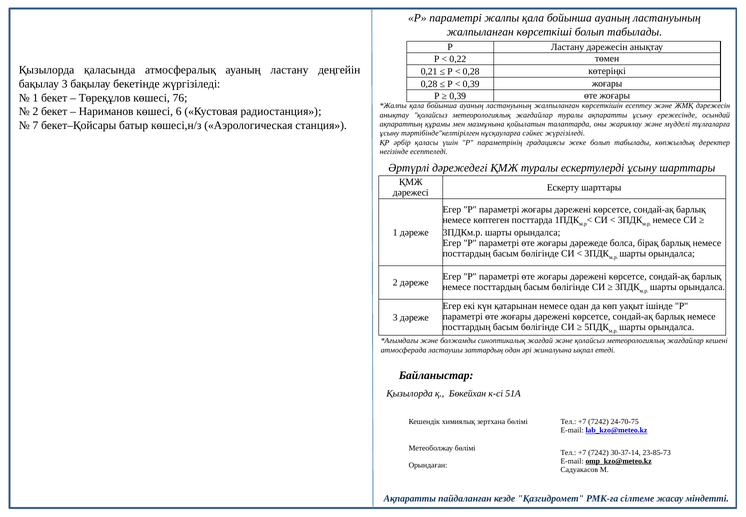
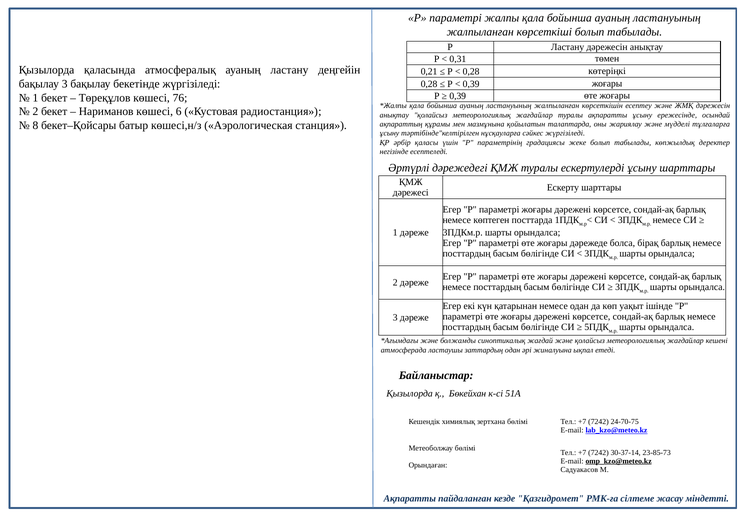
0,22: 0,22 -> 0,31 (458, 59)
7: 7 -> 8 (35, 125)
